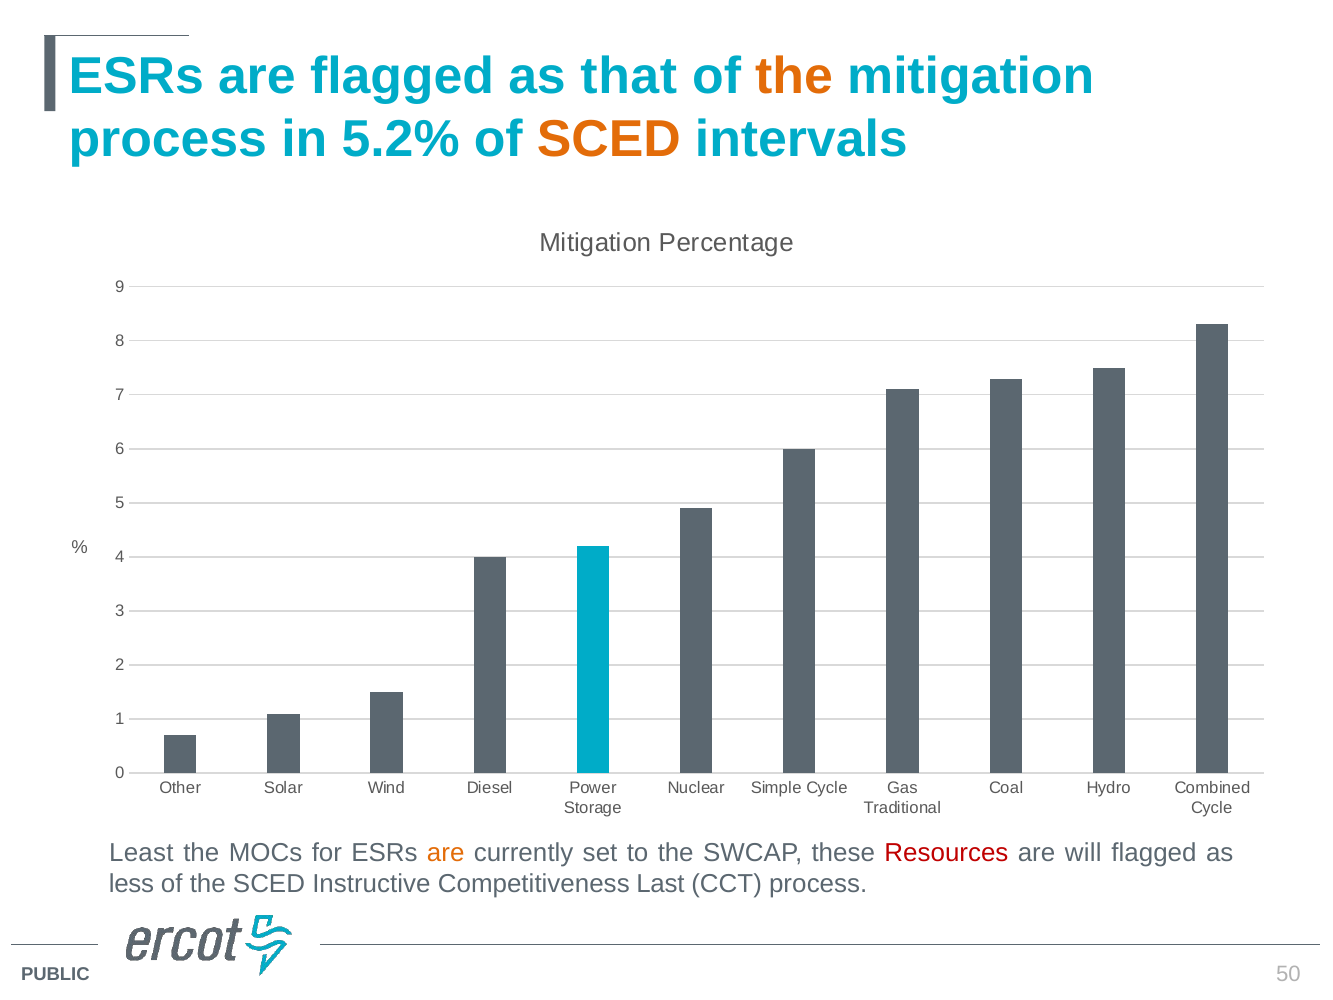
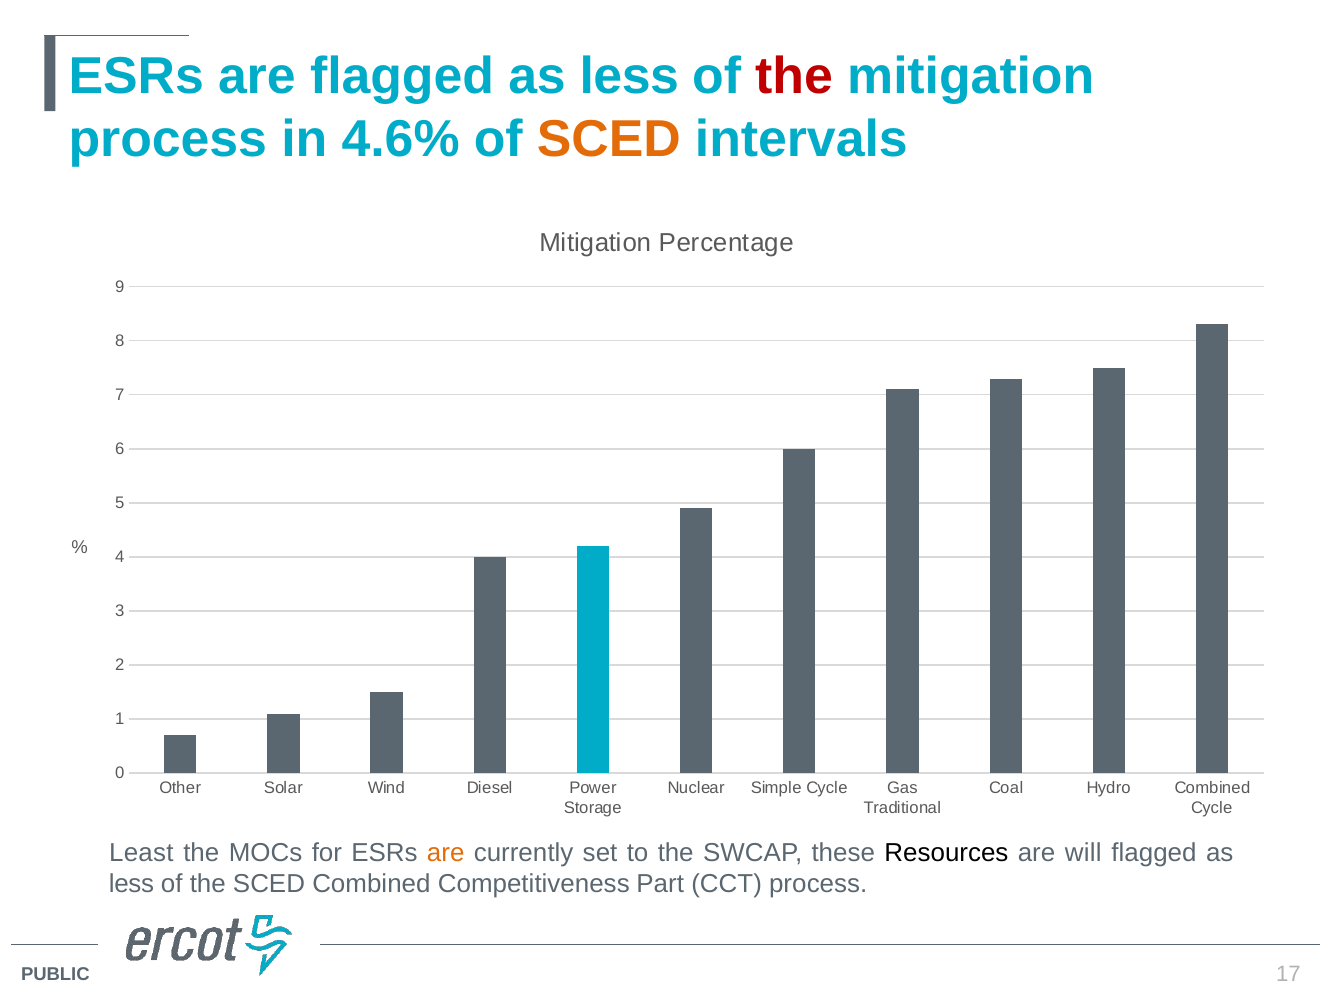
are flagged as that: that -> less (629, 77)
the colour: orange -> red (794, 77)
5.2%: 5.2% -> 4.6% (401, 139)
Resources colour: red -> black (946, 853)
SCED Instructive: Instructive -> Combined (371, 884)
Last: Last -> Part (660, 884)
50: 50 -> 17 (1289, 973)
